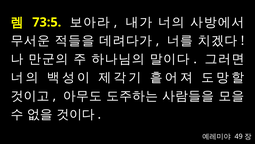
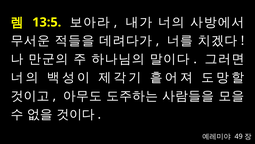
73:5: 73:5 -> 13:5 (47, 22)
